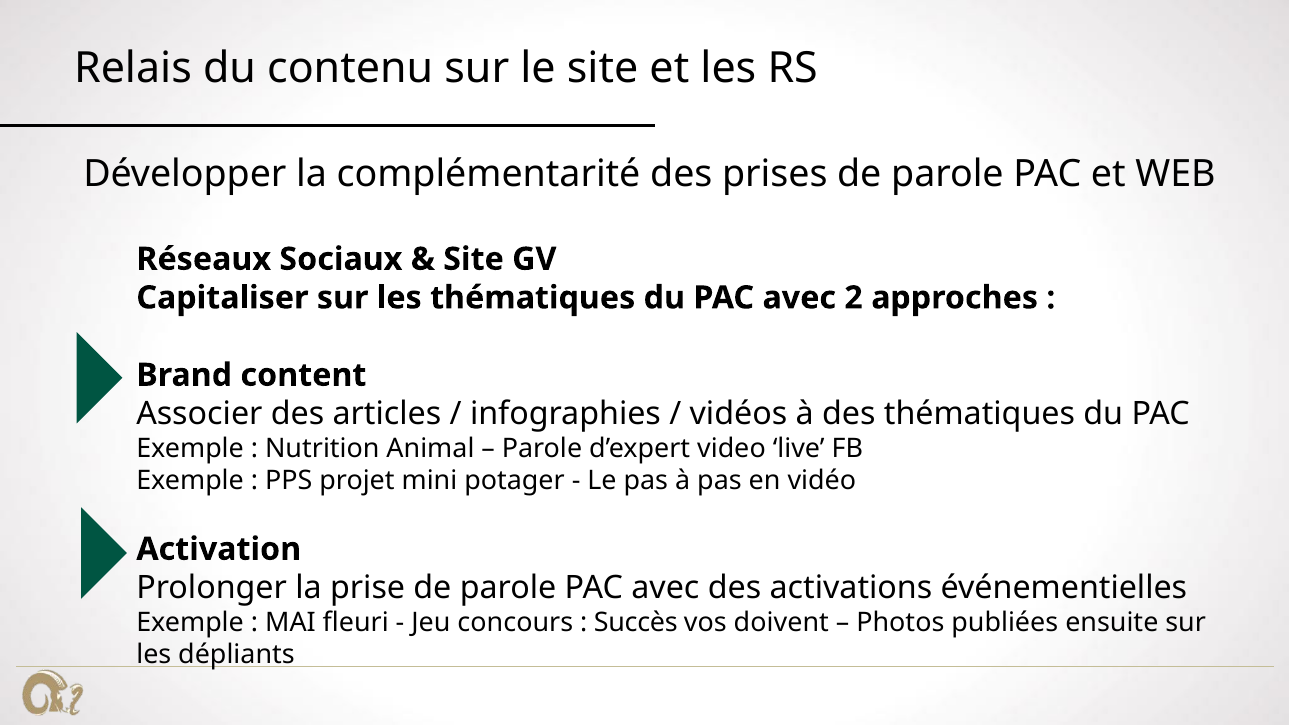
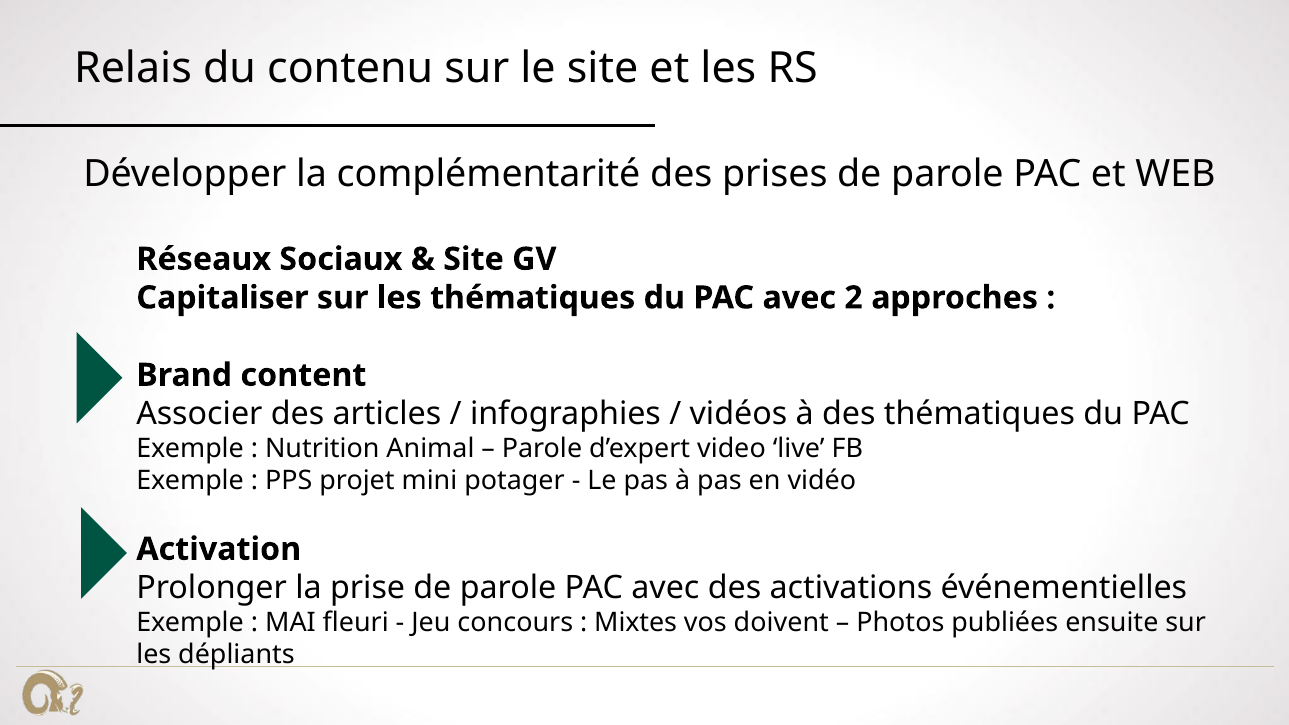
Succès: Succès -> Mixtes (636, 623)
